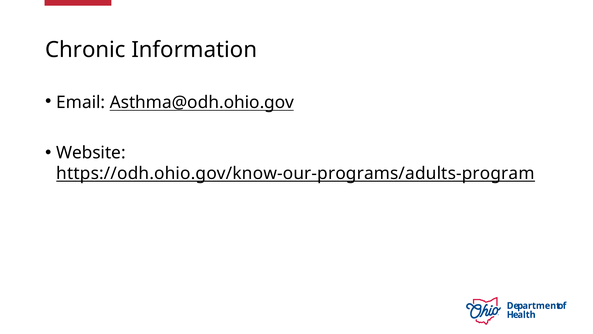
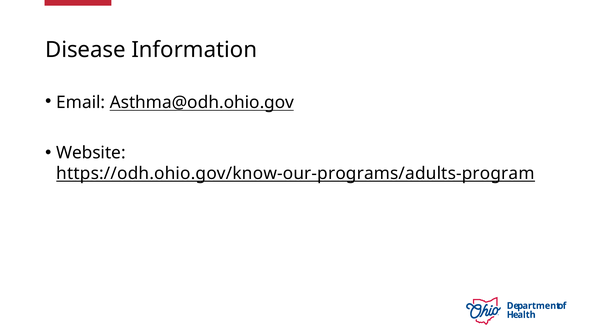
Chronic: Chronic -> Disease (85, 50)
